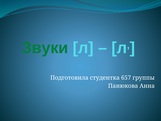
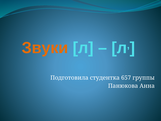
Звуки colour: green -> orange (45, 48)
